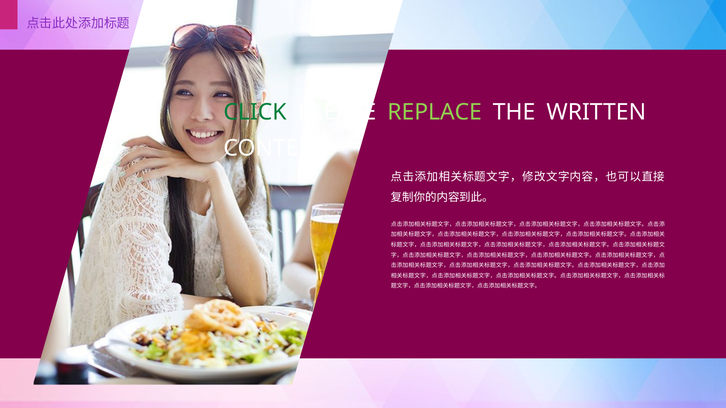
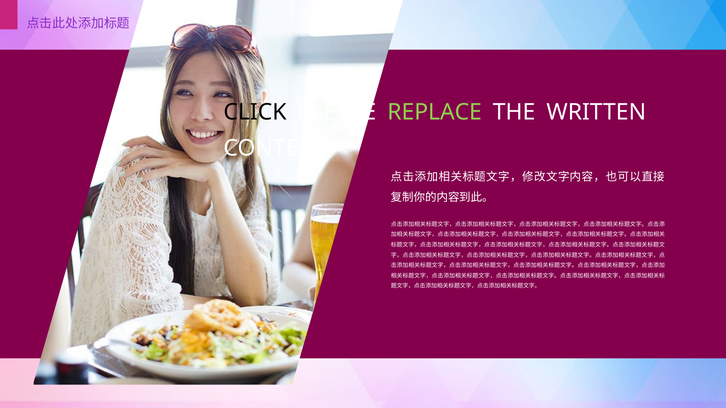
CLICK colour: green -> black (255, 112)
